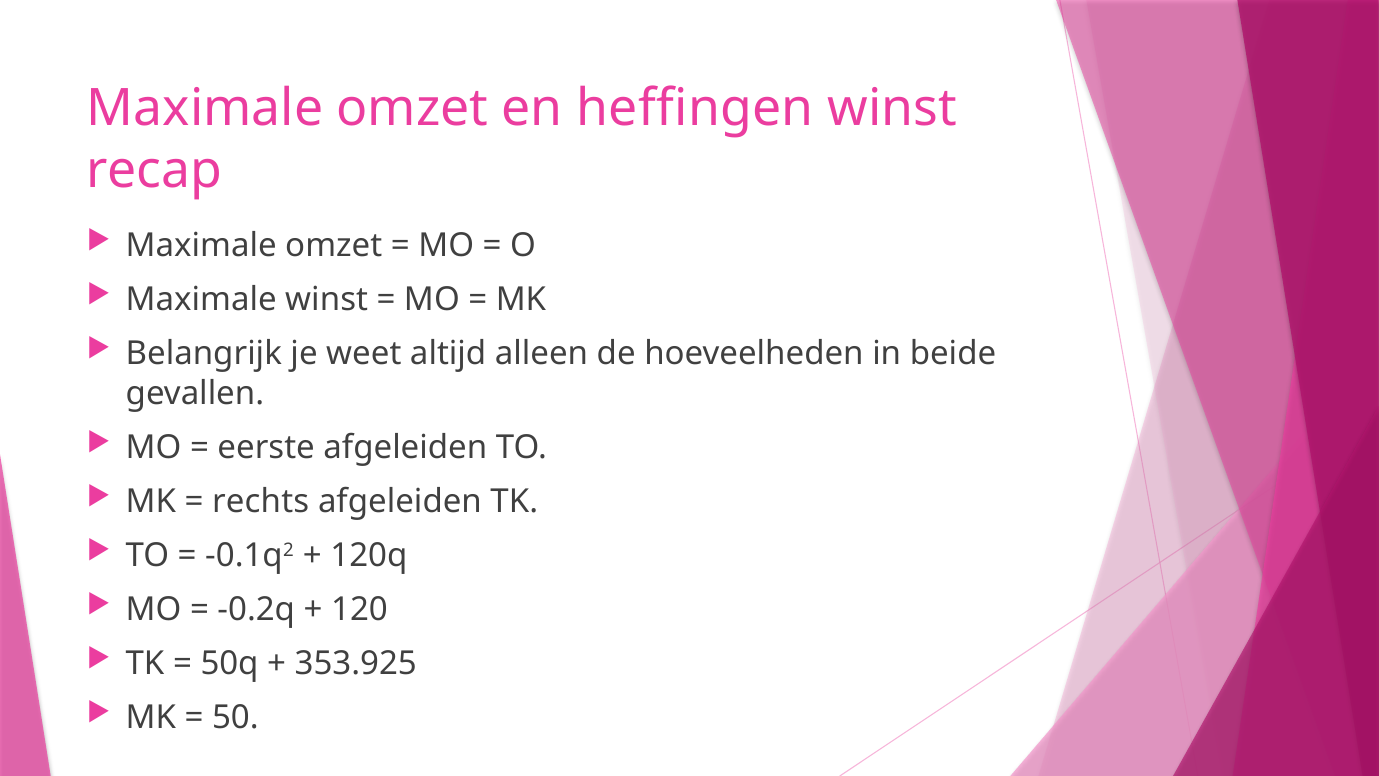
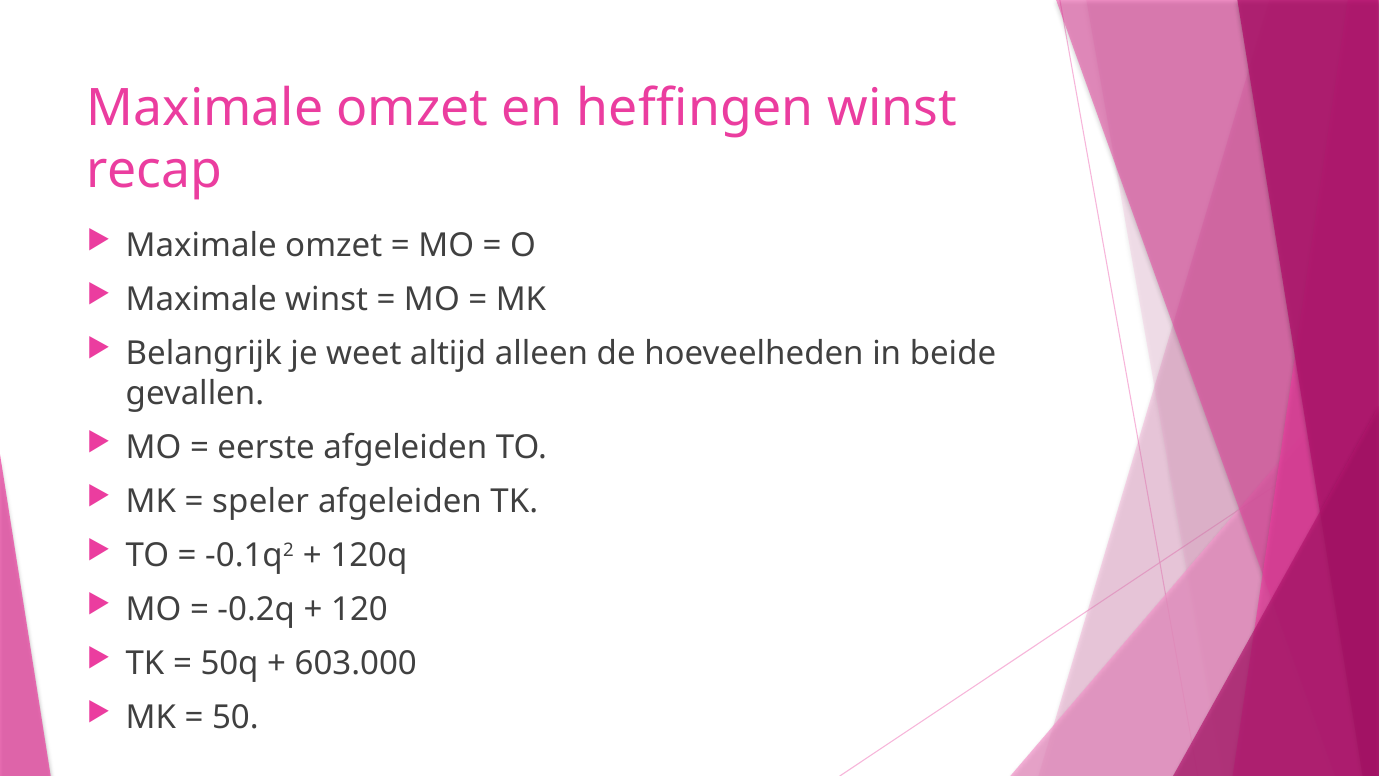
rechts: rechts -> speler (261, 501)
353.925: 353.925 -> 603.000 (356, 663)
